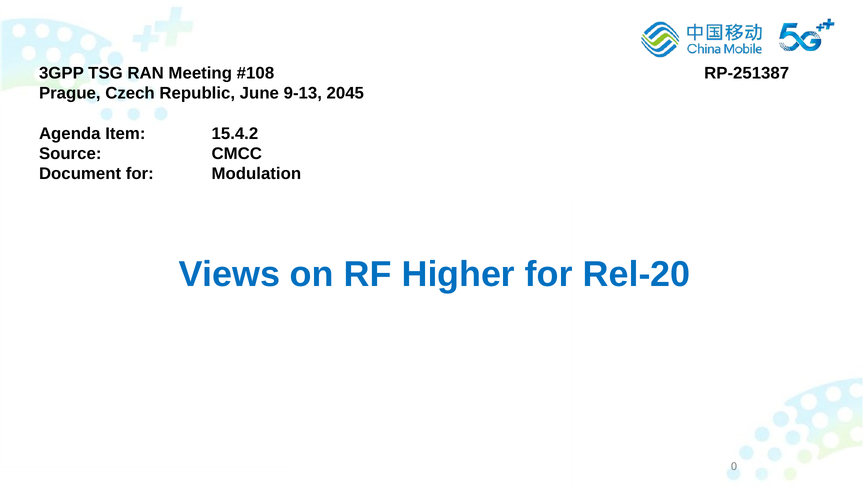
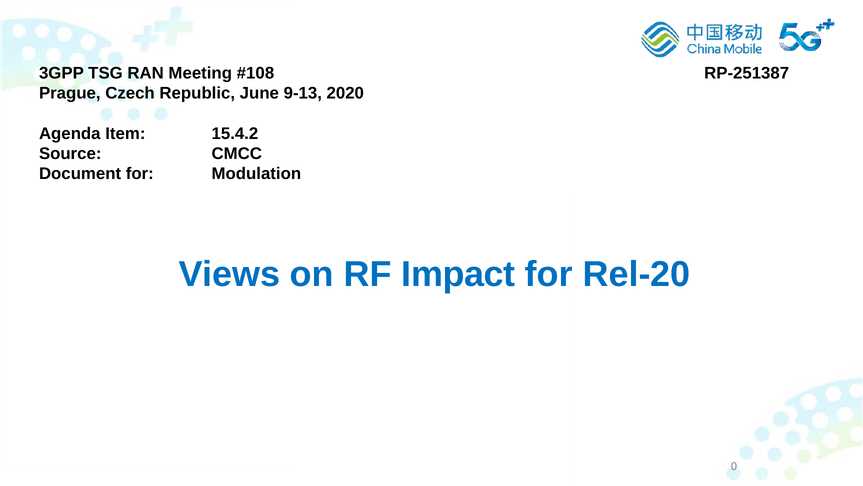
2045: 2045 -> 2020 (345, 93)
Higher: Higher -> Impact (458, 274)
